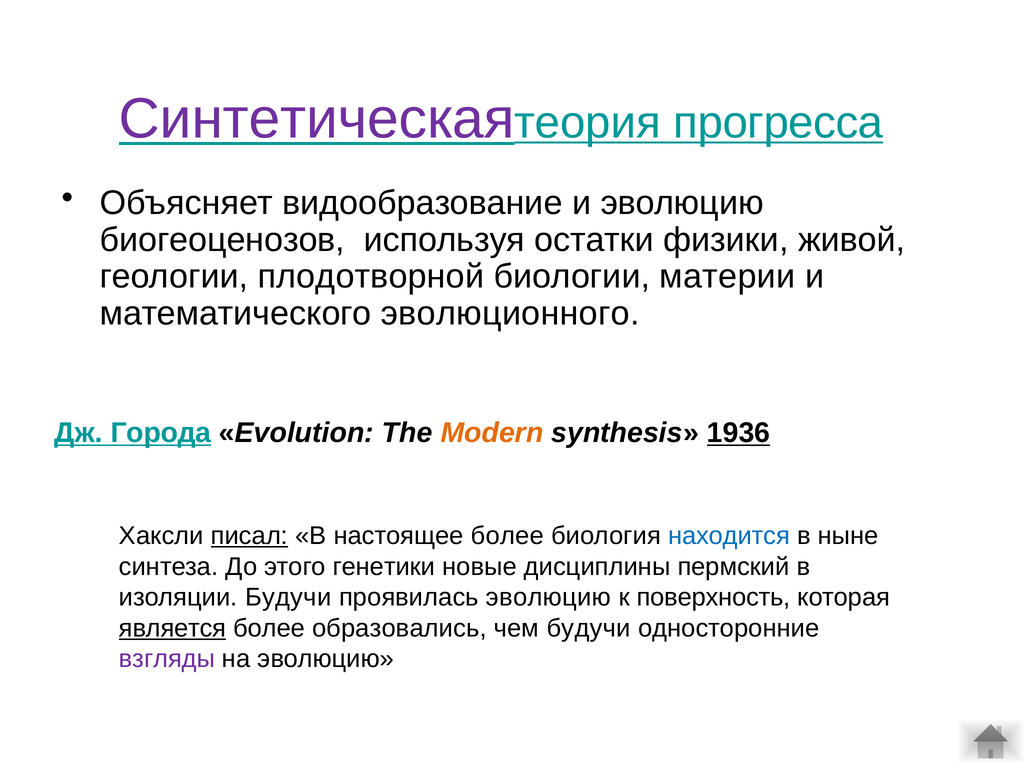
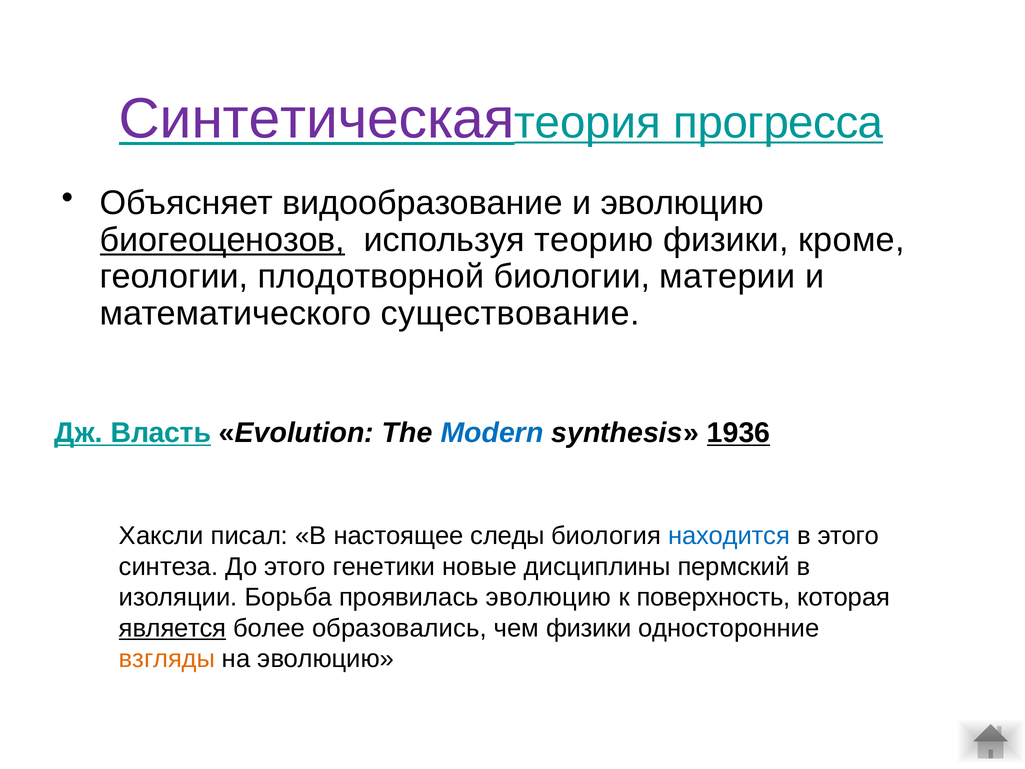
биогеоценозов underline: none -> present (222, 240)
остатки: остатки -> теорию (594, 240)
живой: живой -> кроме (851, 240)
эволюционного: эволюционного -> существование (510, 313)
Города: Города -> Власть (161, 433)
Modern colour: orange -> blue (492, 433)
писал underline: present -> none (249, 536)
настоящее более: более -> следы (508, 536)
в ныне: ныне -> этого (848, 536)
изоляции Будучи: Будучи -> Борьба (288, 597)
чем будучи: будучи -> физики (589, 628)
взгляды colour: purple -> orange (167, 659)
